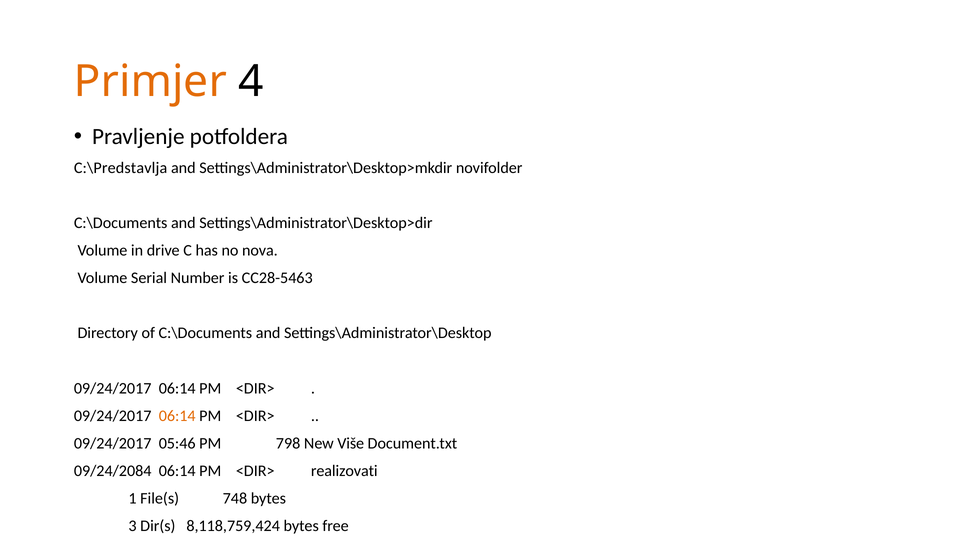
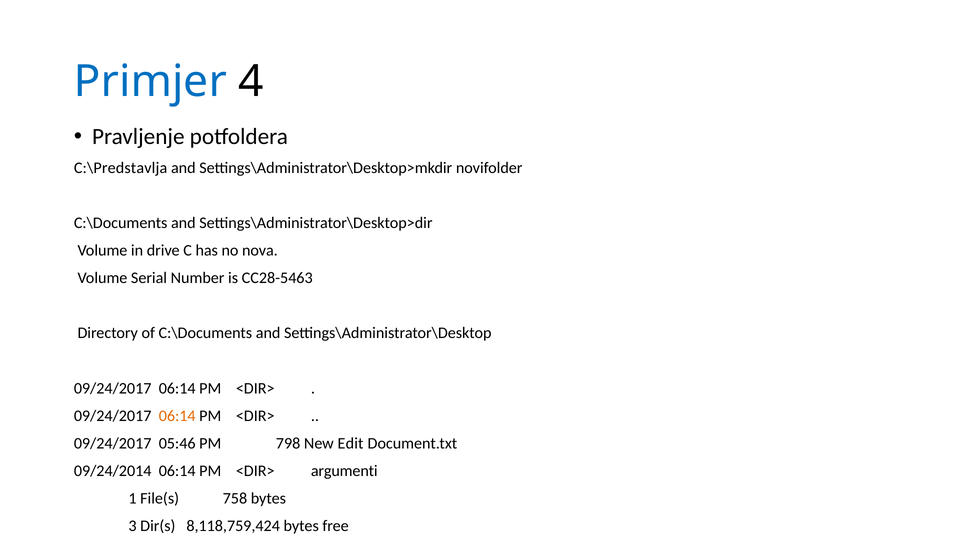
Primjer colour: orange -> blue (150, 81)
Više: Više -> Edit (351, 443)
09/24/2084: 09/24/2084 -> 09/24/2014 (113, 471)
realizovati: realizovati -> argumenti (344, 471)
748: 748 -> 758 (235, 498)
